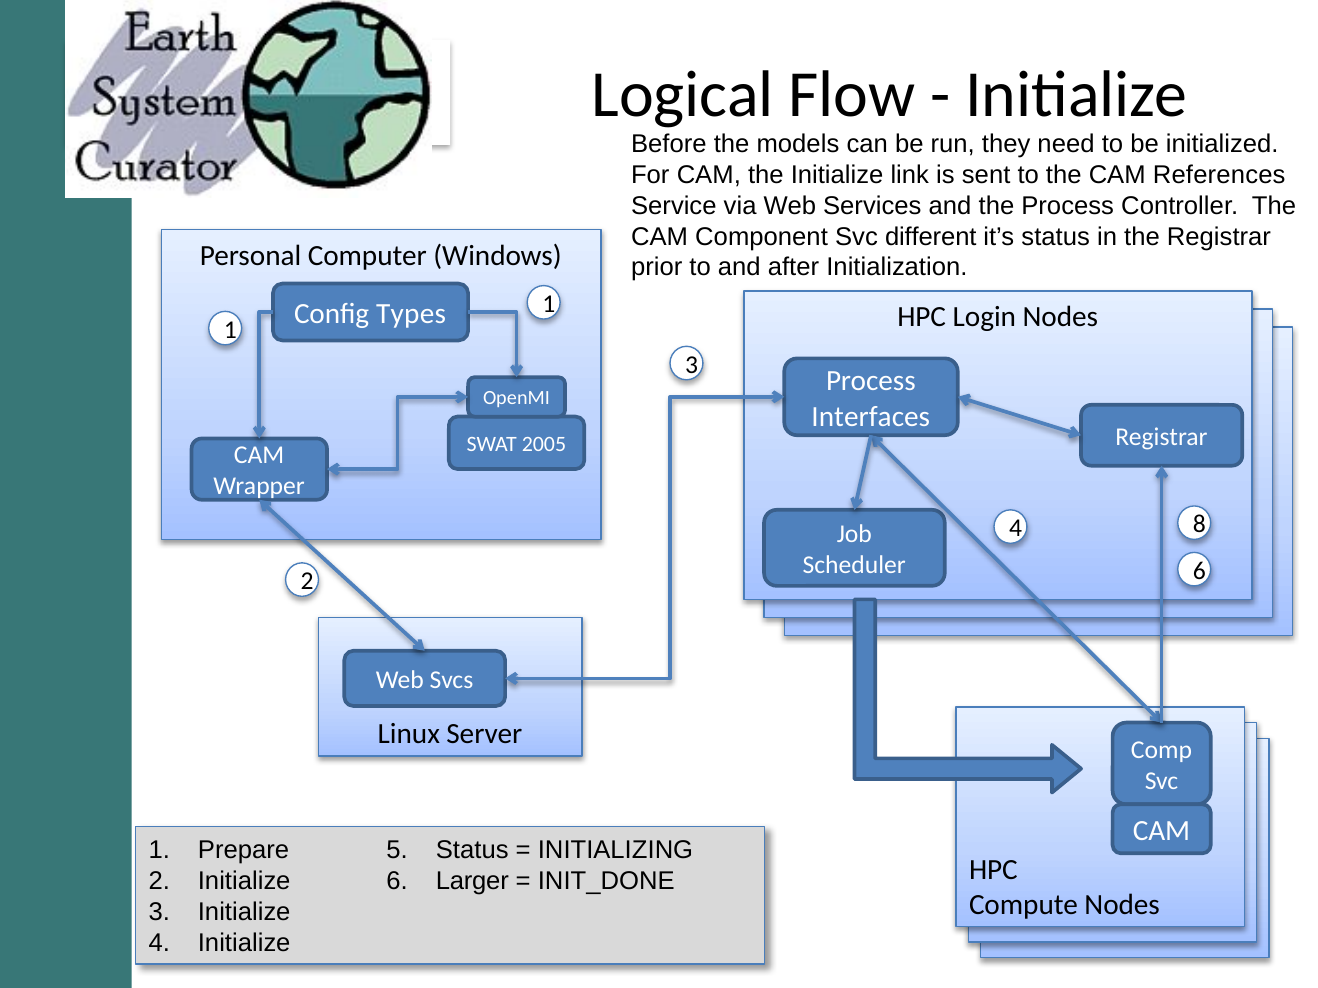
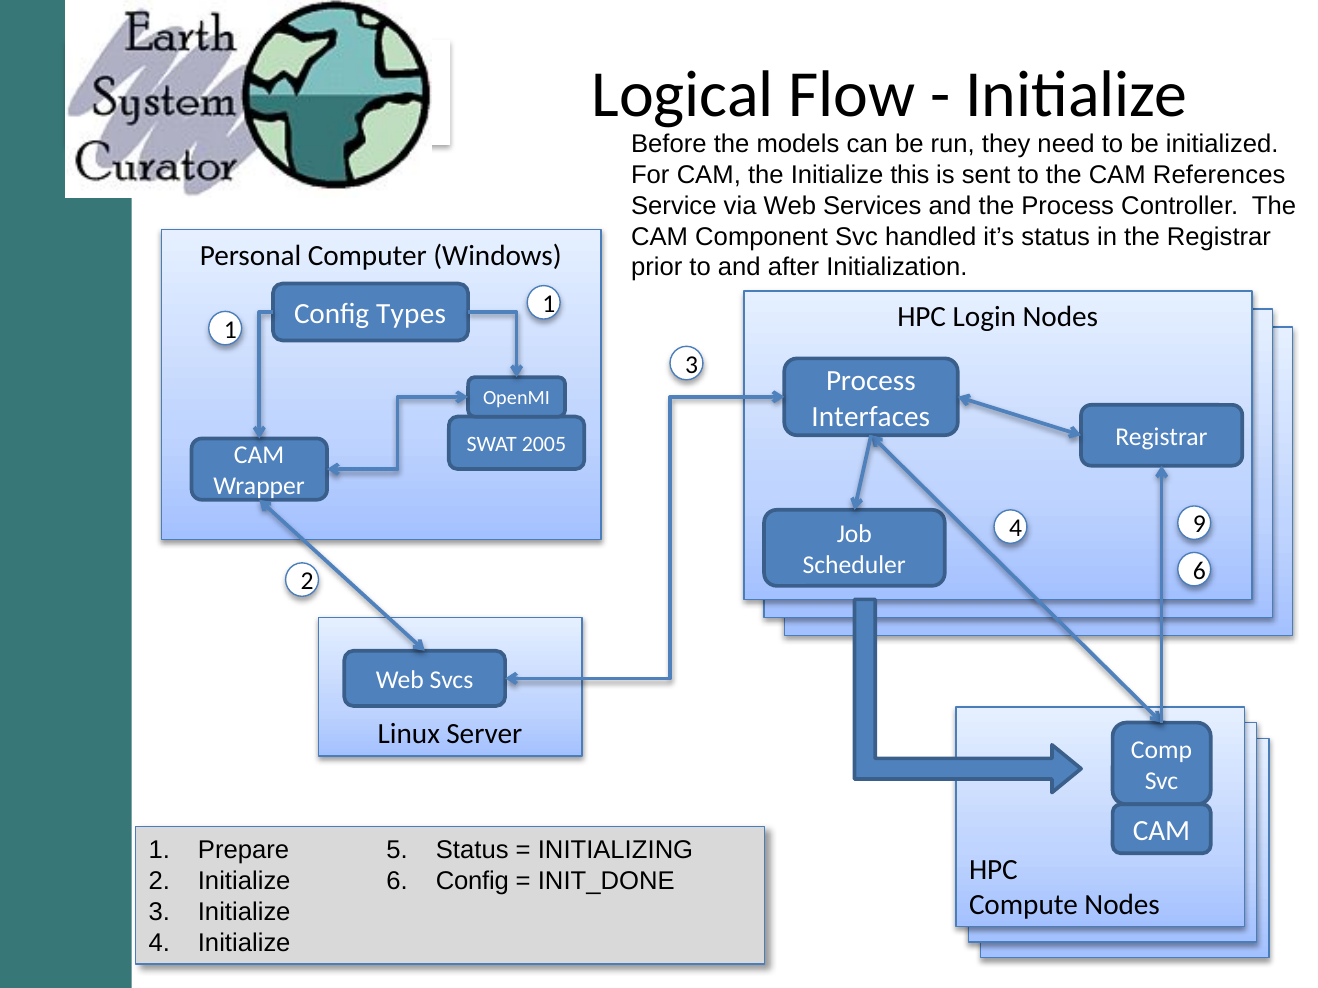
link: link -> this (910, 175)
different: different -> handled (931, 237)
8: 8 -> 9 (1199, 525)
6 Larger: Larger -> Config (472, 882)
